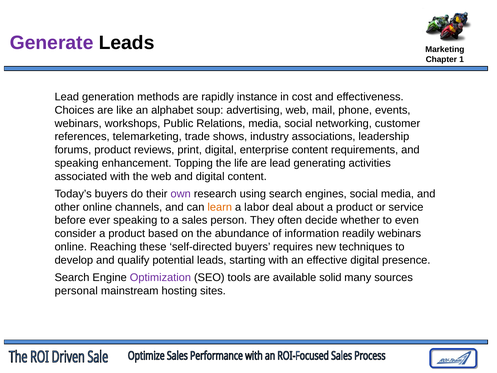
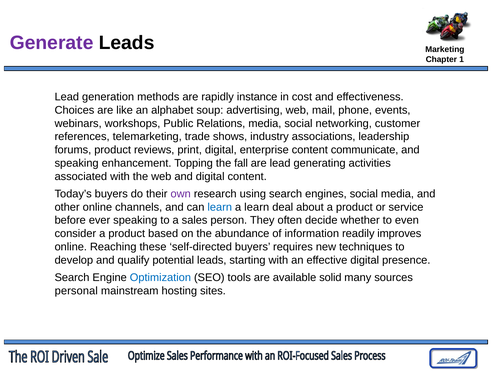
requirements: requirements -> communicate (365, 150)
life: life -> fall (241, 163)
learn colour: orange -> blue (220, 207)
a labor: labor -> learn (257, 207)
readily webinars: webinars -> improves (399, 233)
Optimization colour: purple -> blue (160, 277)
